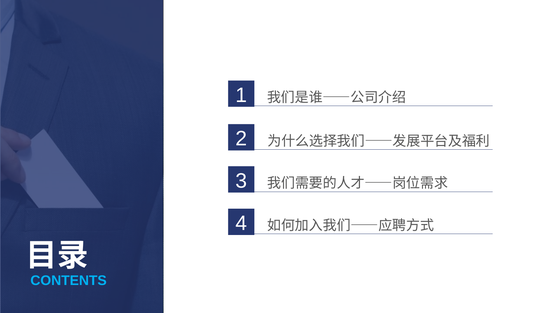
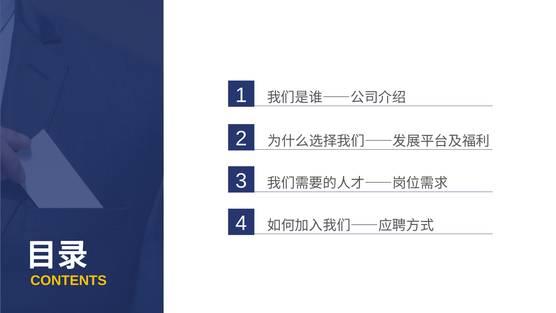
CONTENTS colour: light blue -> yellow (69, 280)
